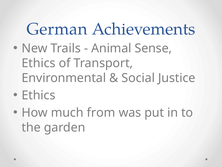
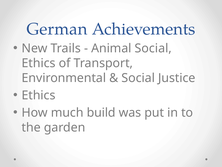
Animal Sense: Sense -> Social (153, 48)
from: from -> build (101, 112)
